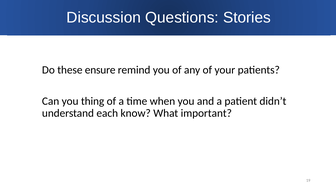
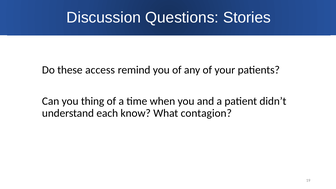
ensure: ensure -> access (100, 70)
important: important -> contagion (206, 113)
